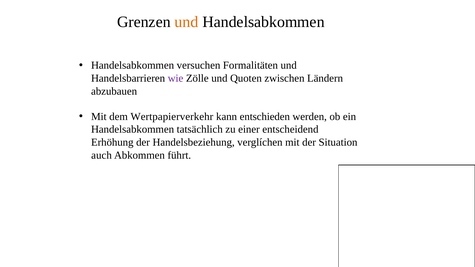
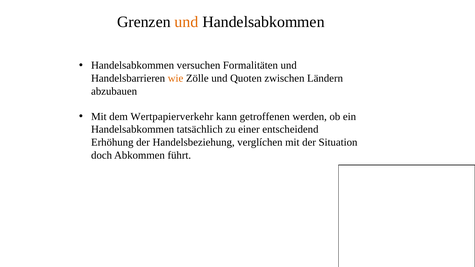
wie colour: purple -> orange (176, 78)
entschieden: entschieden -> getroffenen (265, 117)
auch: auch -> doch (102, 155)
